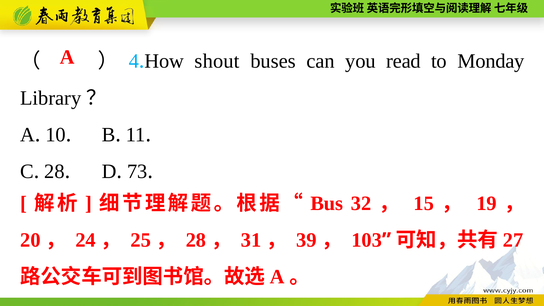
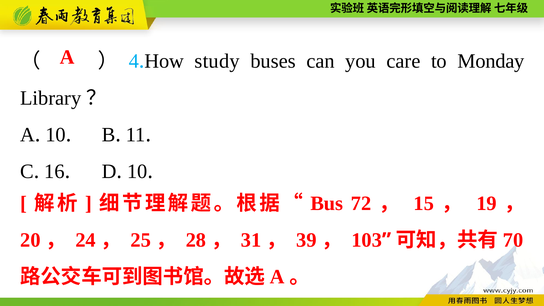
shout: shout -> study (217, 61)
read: read -> care (403, 61)
28: 28 -> 16 (55, 171)
73: 73 -> 10 (137, 171)
32: 32 -> 72 (361, 203)
27: 27 -> 70 (513, 240)
